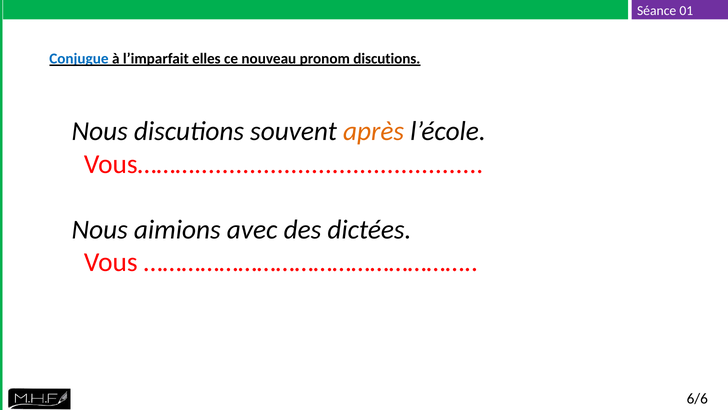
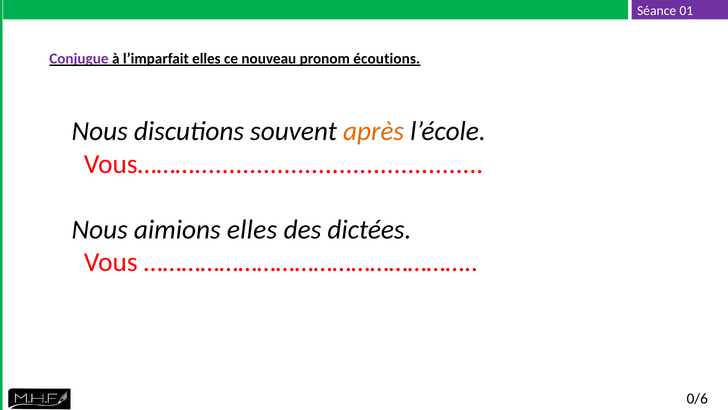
Conjugue colour: blue -> purple (79, 59)
pronom discutions: discutions -> écoutions (387, 59)
aimions avec: avec -> elles (252, 229)
6/6: 6/6 -> 0/6 (697, 398)
